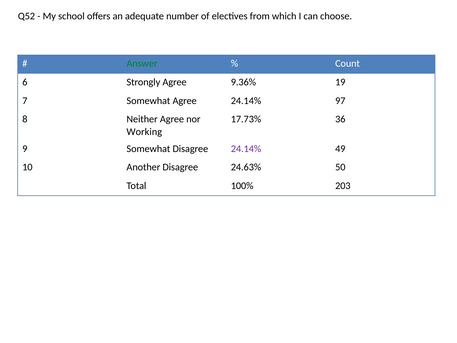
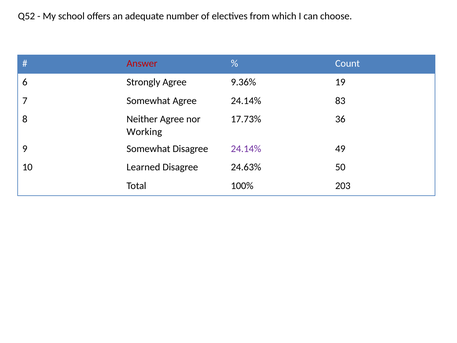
Answer colour: green -> red (142, 64)
97: 97 -> 83 (340, 101)
Another: Another -> Learned (143, 167)
